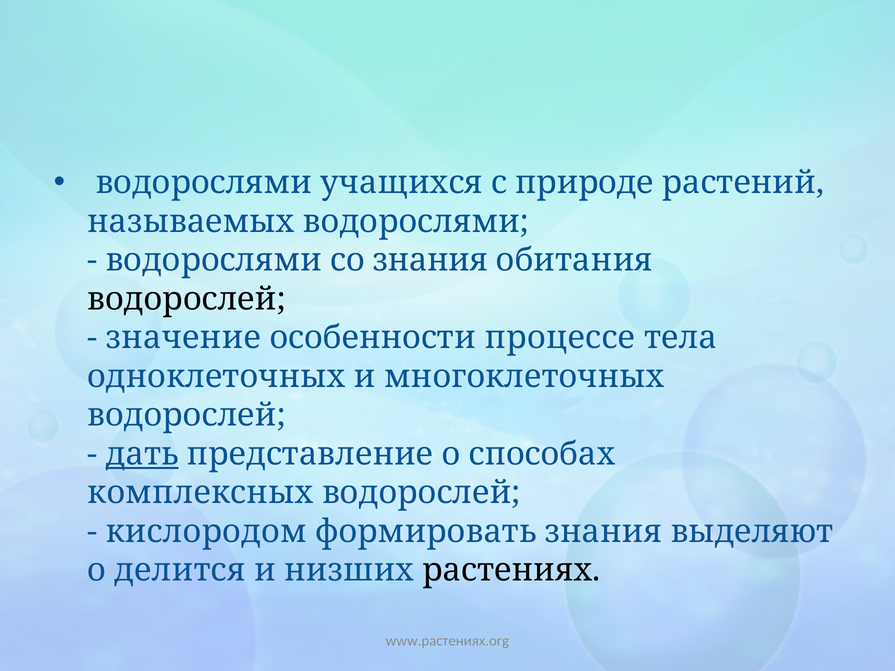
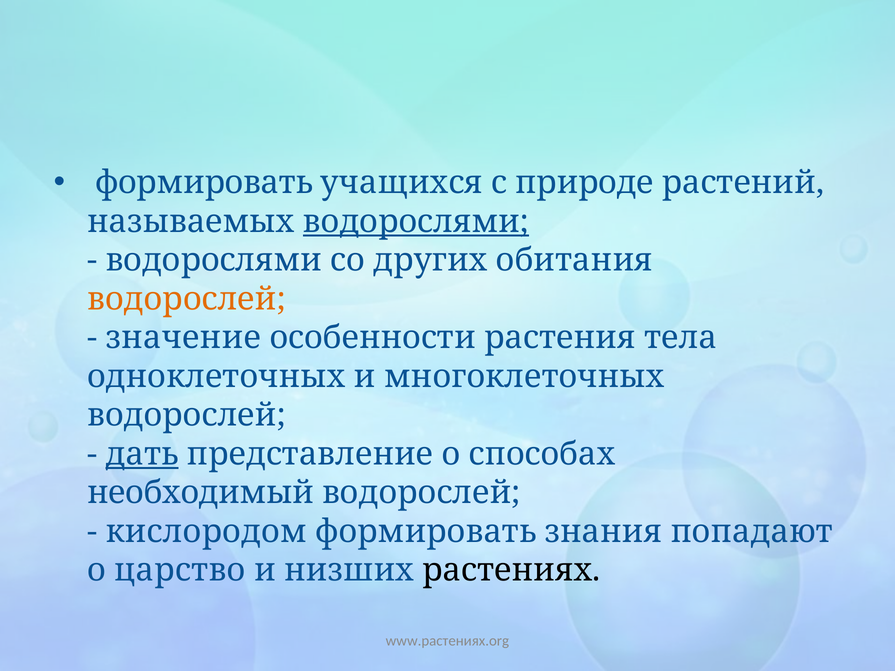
водорослями: водорослями -> формировать (204, 183)
водорослями underline: none -> present (416, 222)
со знания: знания -> других (430, 260)
водорослей colour: black -> orange (187, 299)
процессе: процессе -> растения (560, 338)
комплексных: комплексных -> необходимый (201, 493)
выделяют: выделяют -> попадают (752, 532)
делится: делится -> царство (180, 570)
